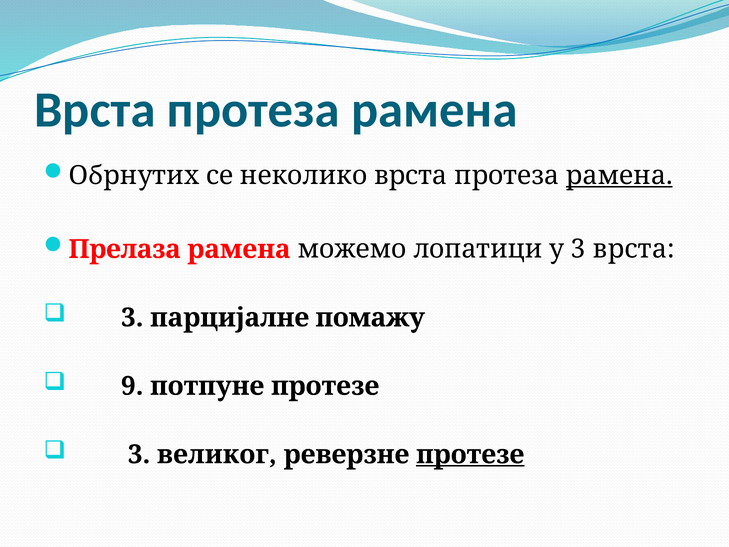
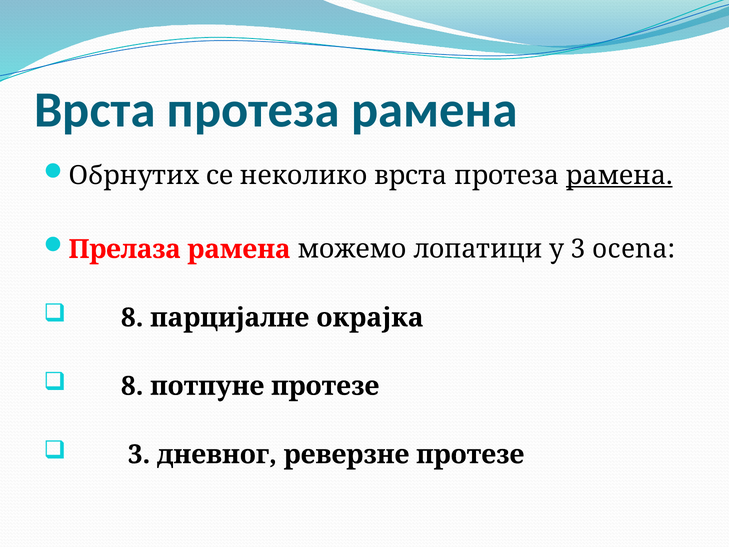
3 врста: врста -> ocena (634, 249)
3: 3 -> 8 (132, 318)
помажу: помажу -> окрајка (370, 318)
9: 9 -> 8 (132, 386)
великог: великог -> дневног (217, 454)
протезе underline: present -> none (470, 454)
